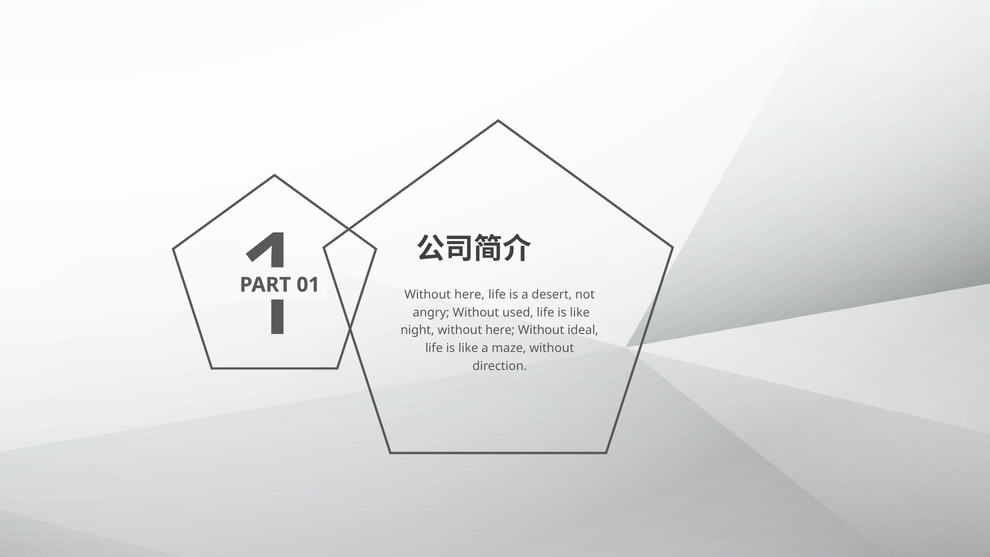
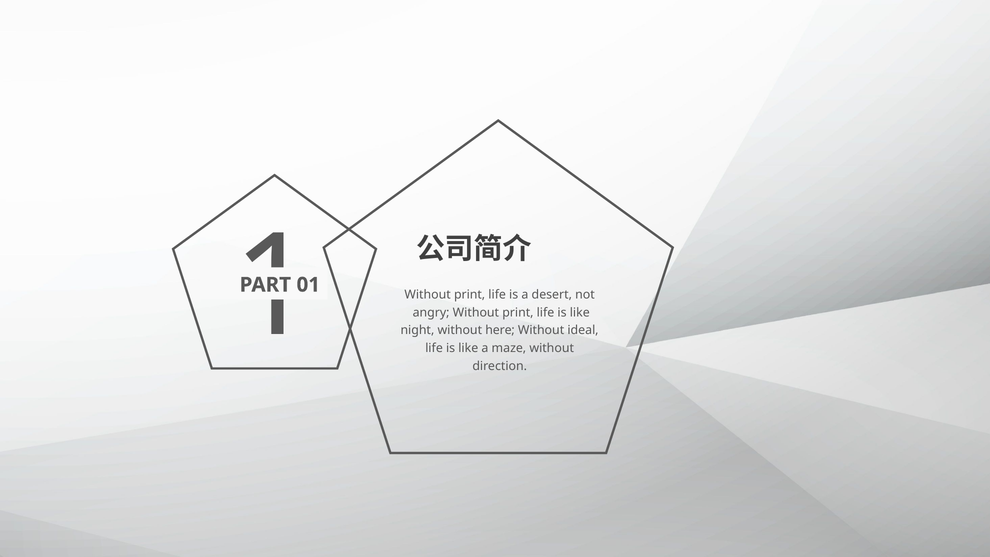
here: here -> print (470, 295)
angry Without used: used -> print (518, 313)
